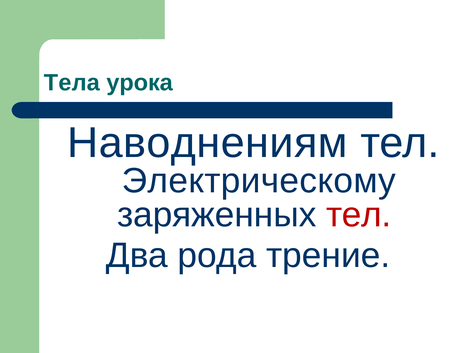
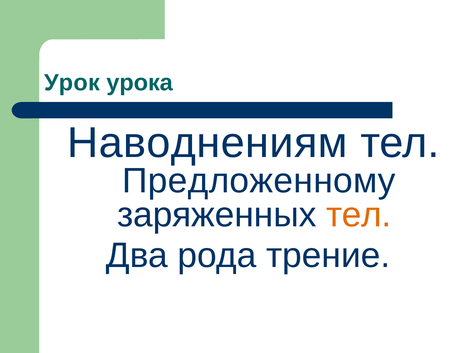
Тела: Тела -> Урок (72, 83)
Электрическому: Электрическому -> Предложенному (259, 181)
тел colour: red -> orange (359, 215)
